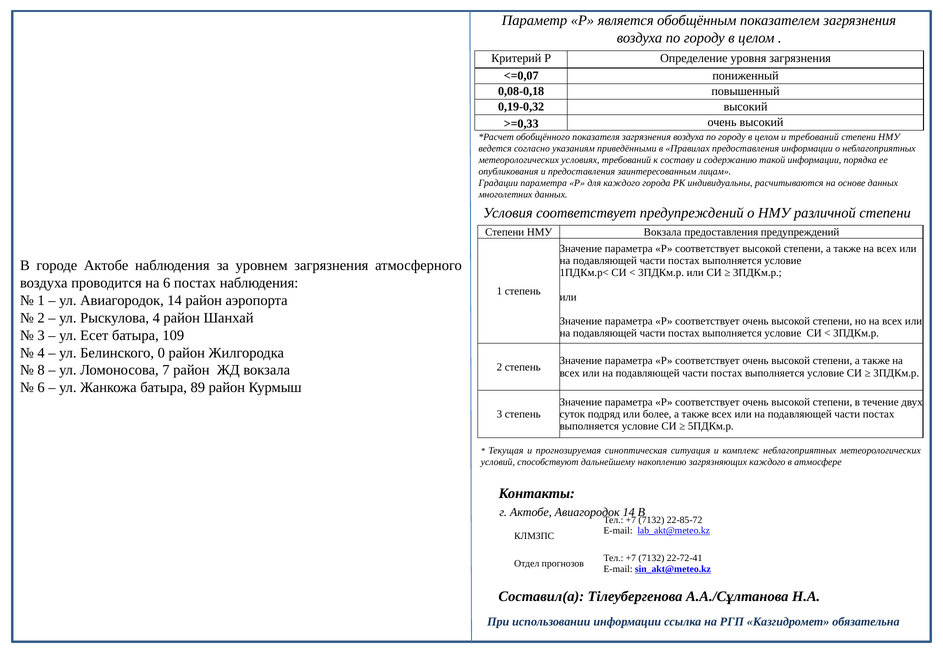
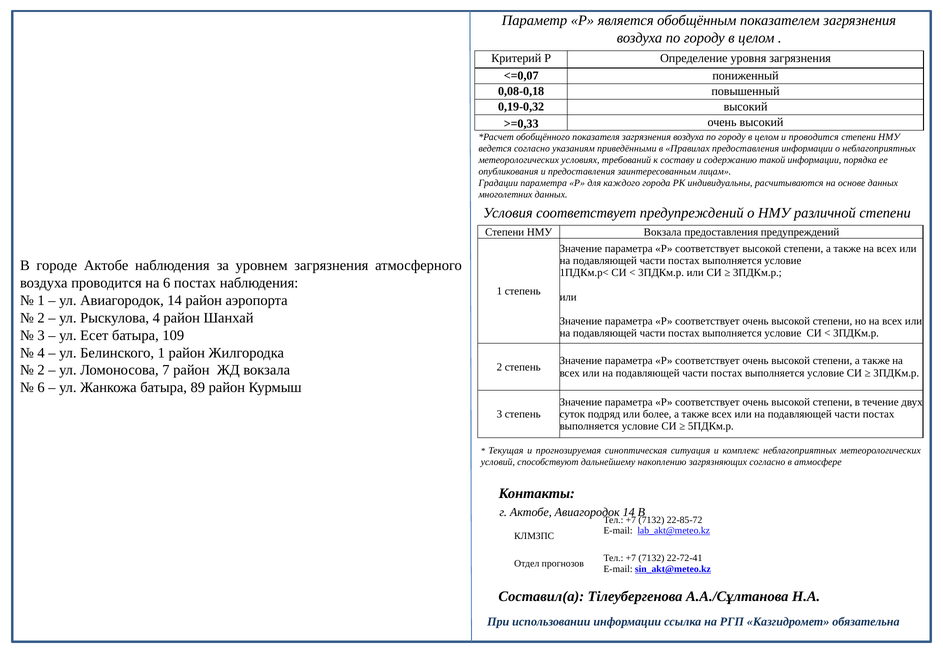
и требований: требований -> проводится (814, 137)
Белинского 0: 0 -> 1 (161, 353)
8: 8 -> 2 (41, 370)
загрязняющих каждого: каждого -> согласно (767, 462)
